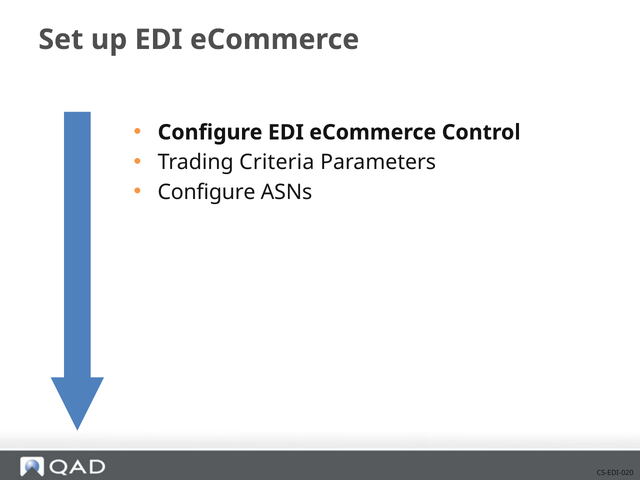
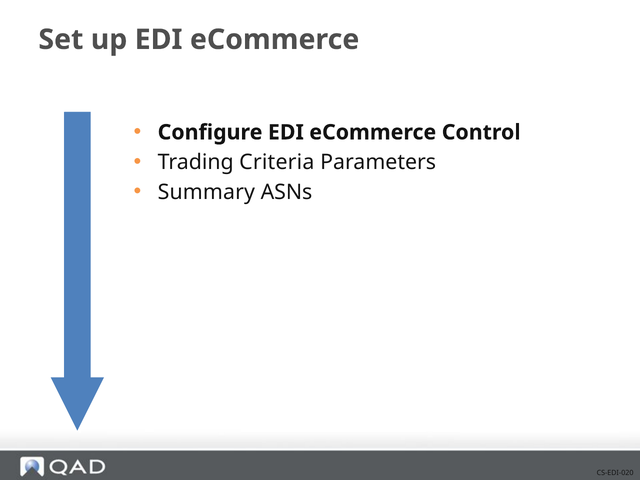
Configure: Configure -> Summary (206, 192)
